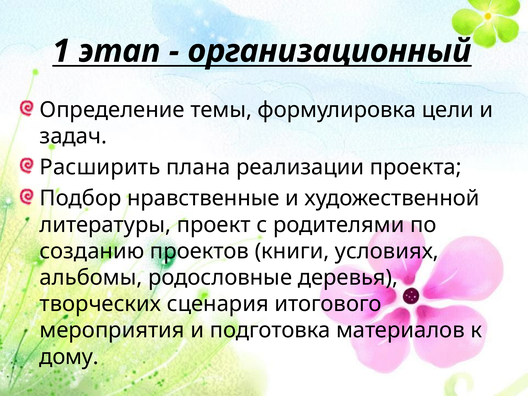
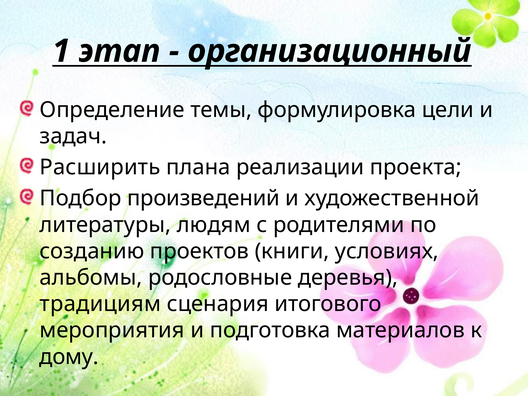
нравственные: нравственные -> произведений (203, 198)
проект: проект -> людям (214, 225)
творческих: творческих -> традициям (100, 304)
